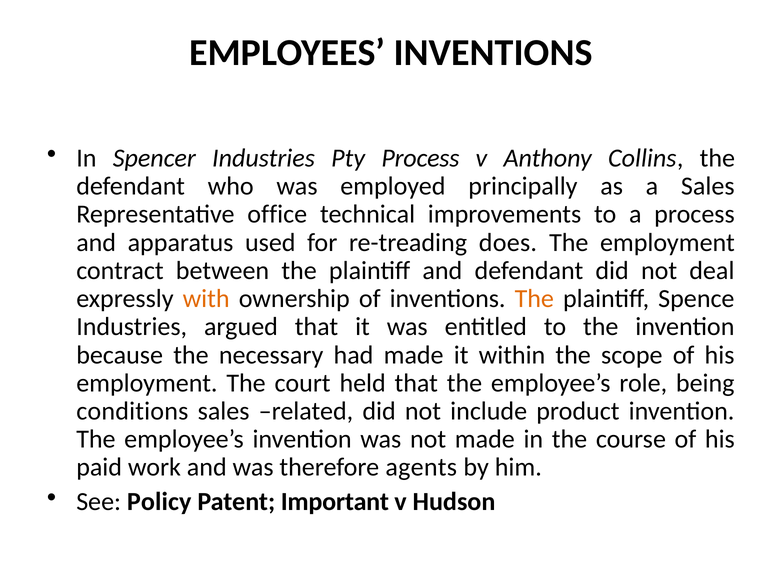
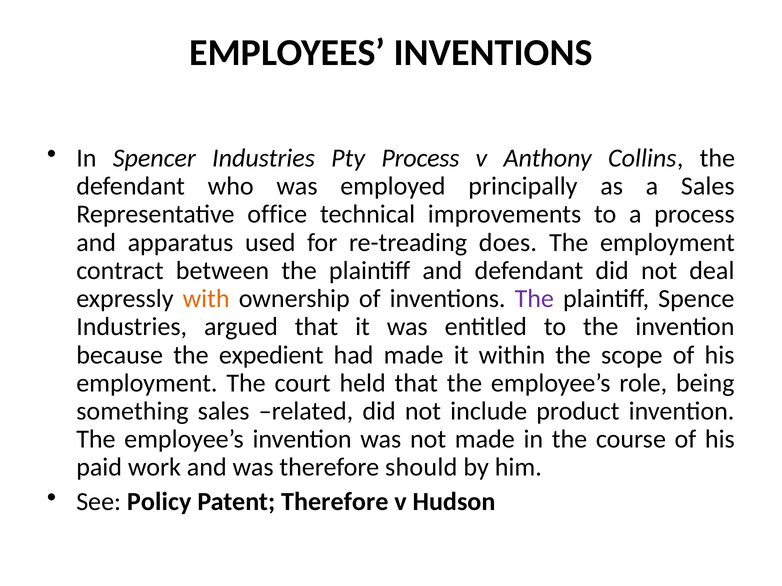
The colour: orange -> purple (534, 299)
necessary: necessary -> expedient (271, 355)
conditions: conditions -> something (132, 411)
agents: agents -> should (421, 468)
Patent Important: Important -> Therefore (335, 502)
